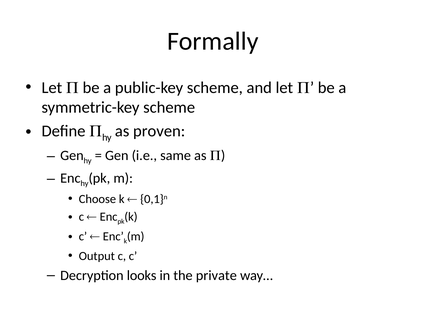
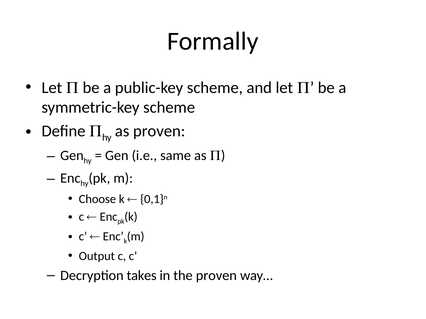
looks: looks -> takes (142, 276)
the private: private -> proven (216, 276)
